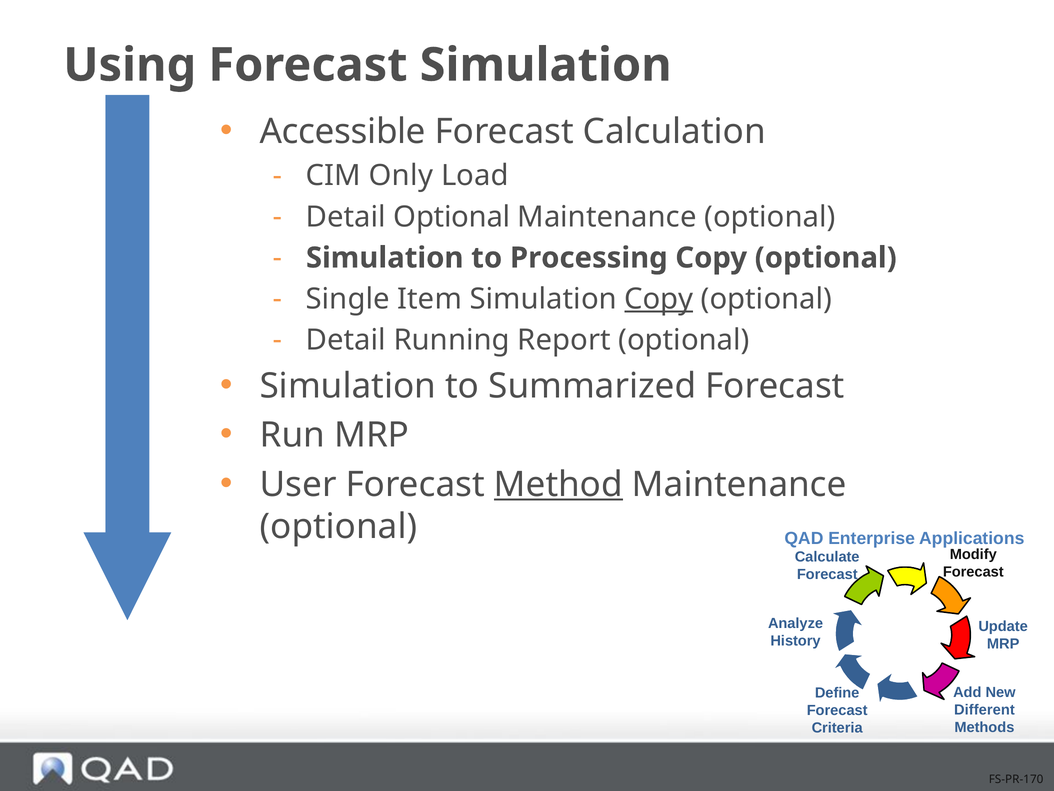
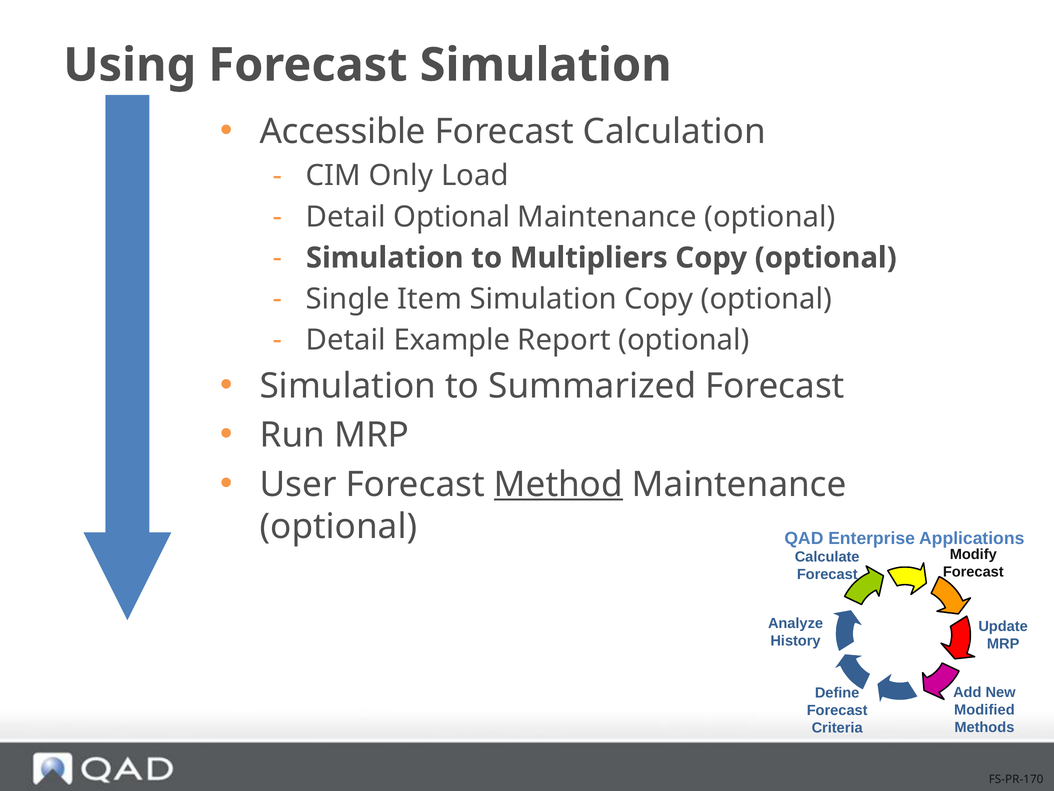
Processing: Processing -> Multipliers (589, 258)
Copy underline: present -> none (659, 299)
Running: Running -> Example (452, 340)
Different: Different -> Modified (984, 710)
